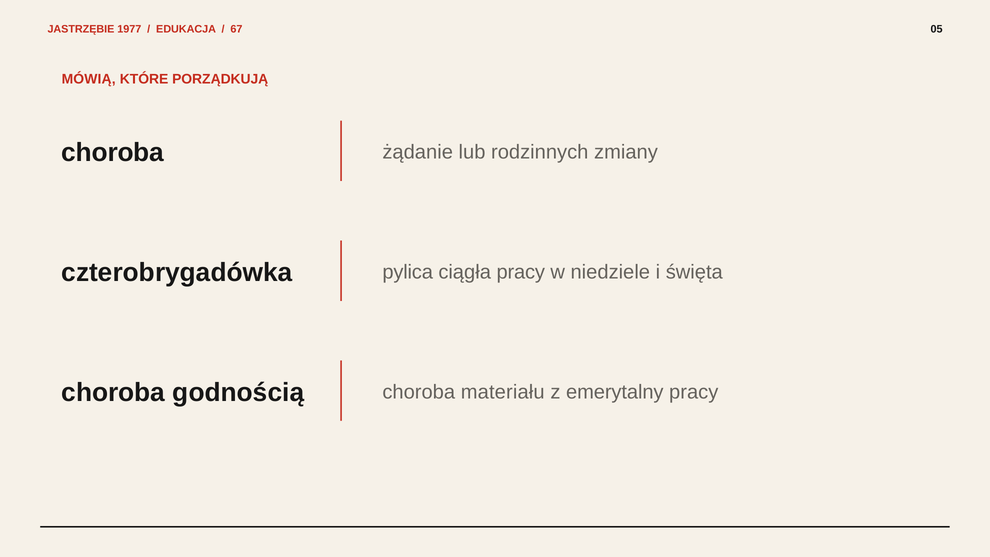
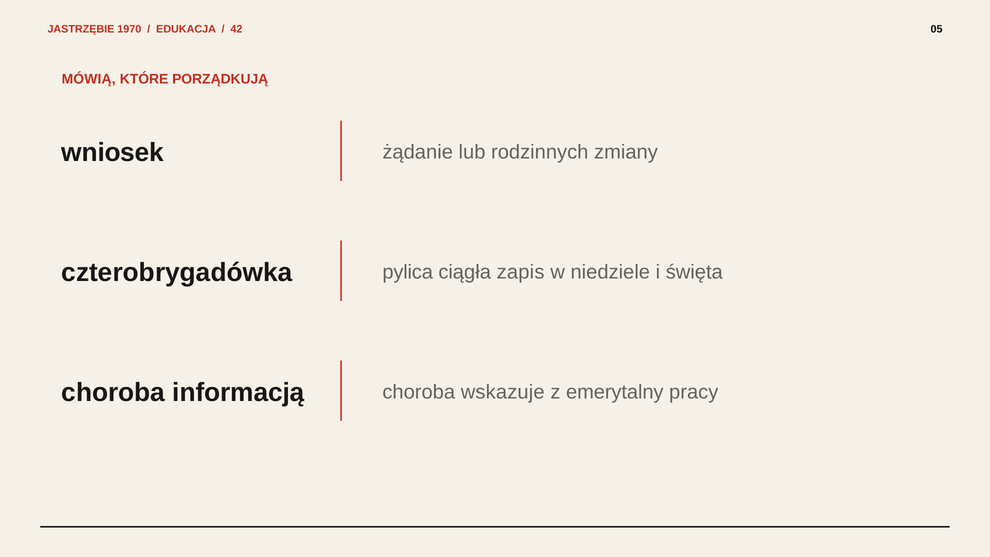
1977: 1977 -> 1970 (129, 29)
67: 67 -> 42 (236, 29)
choroba: choroba -> wniosek (113, 153)
ciągła pracy: pracy -> zapis (521, 272)
godnością: godnością -> informacją (238, 392)
materiału: materiału -> wskazuje (503, 392)
